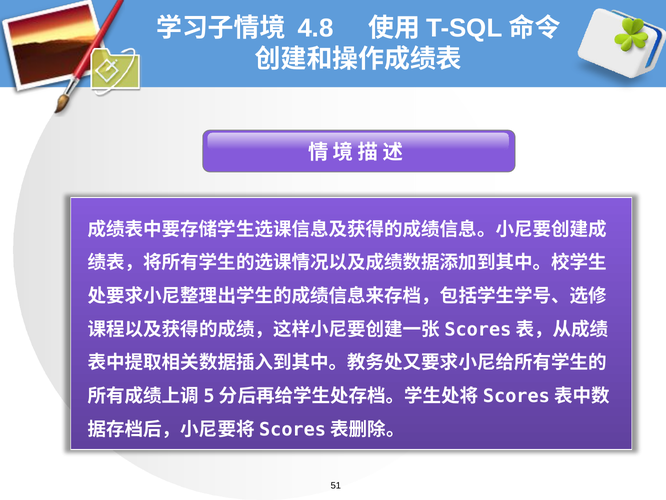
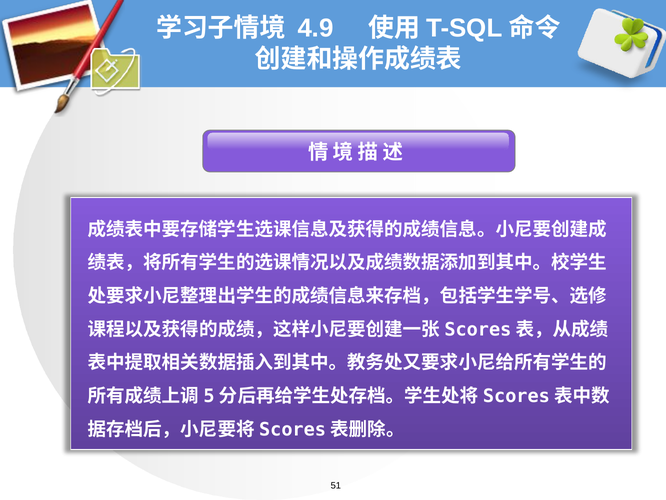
4.8: 4.8 -> 4.9 (316, 28)
